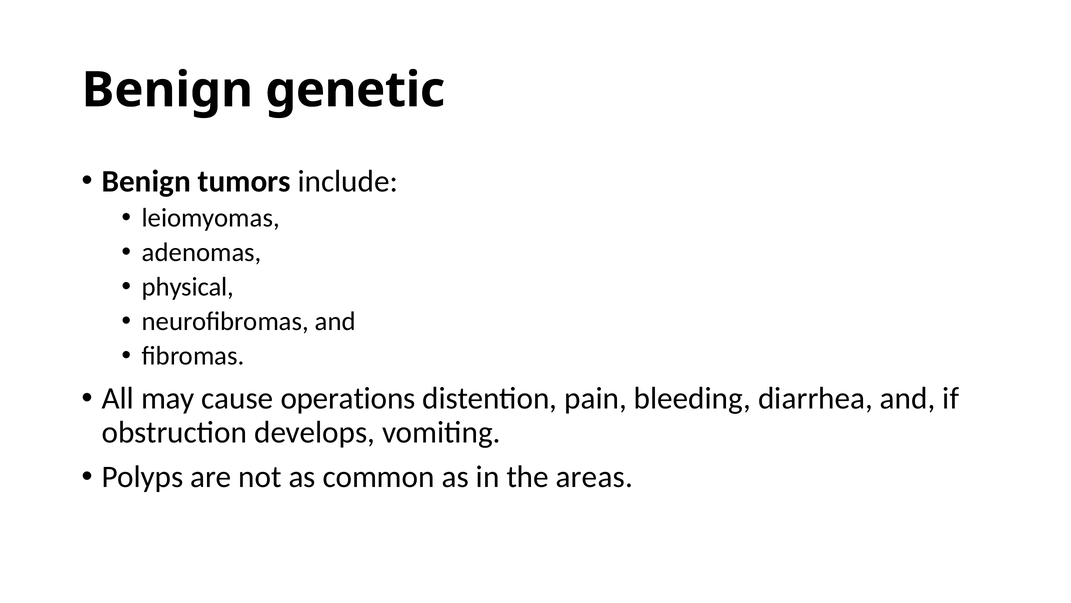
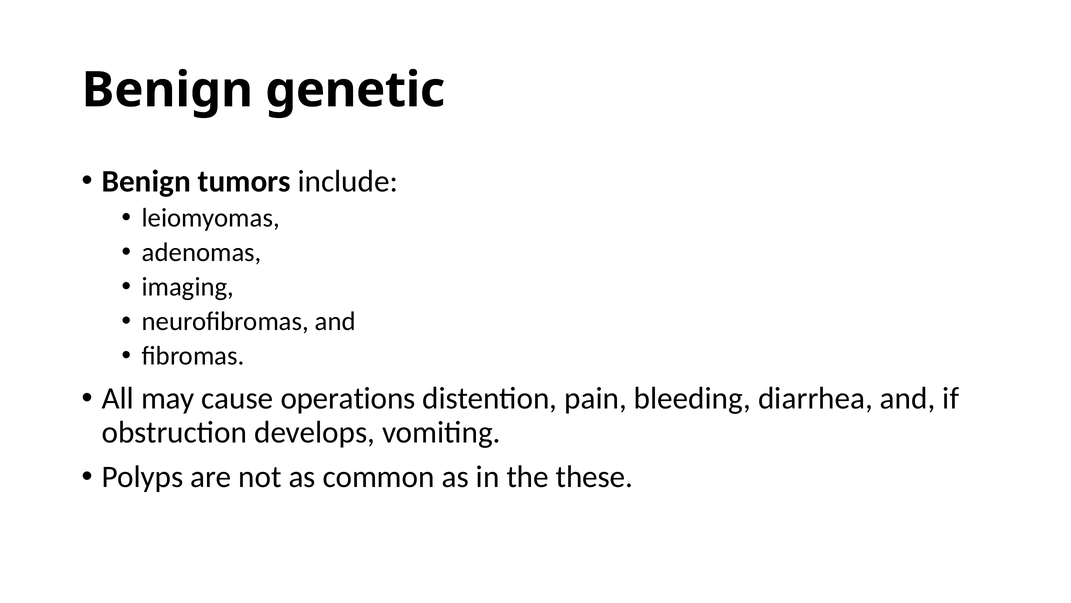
physical: physical -> imaging (188, 287)
areas: areas -> these (595, 477)
